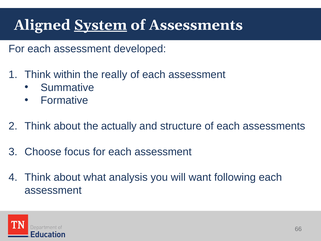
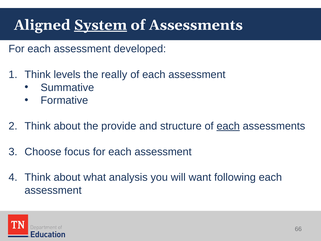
within: within -> levels (67, 75)
actually: actually -> provide (119, 126)
each underline: none -> present (228, 126)
